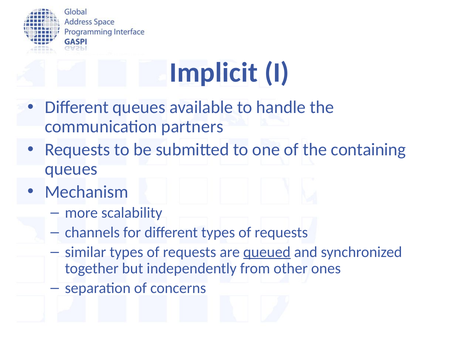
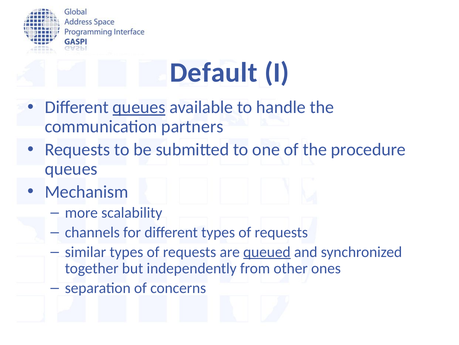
Implicit: Implicit -> Default (214, 72)
queues underline: none -> present (139, 107)
containing: containing -> procedure (368, 149)
